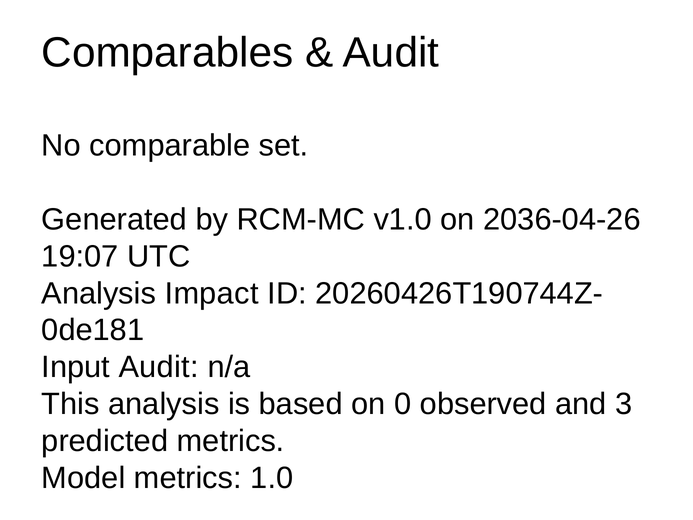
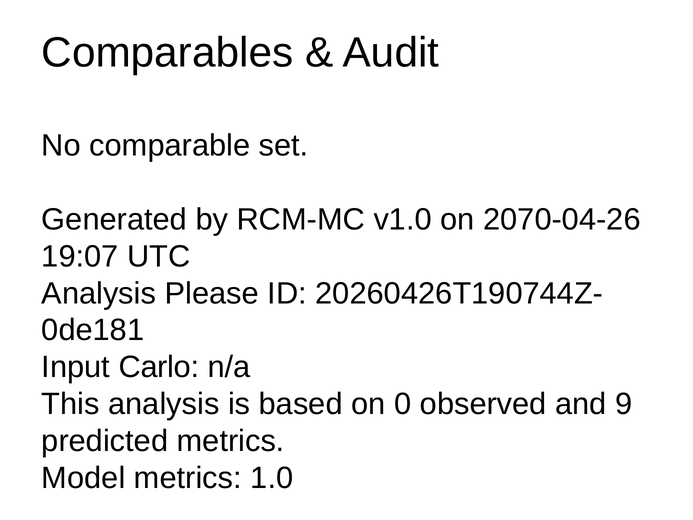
2036-04-26: 2036-04-26 -> 2070-04-26 (562, 219)
Impact: Impact -> Please (212, 293)
Input Audit: Audit -> Carlo (159, 367)
3: 3 -> 9 (624, 404)
